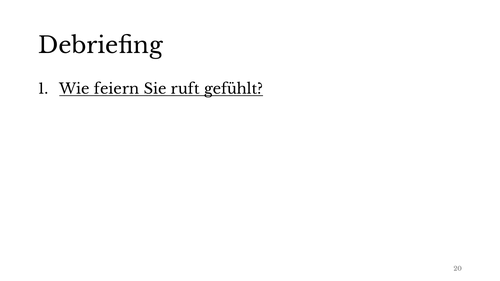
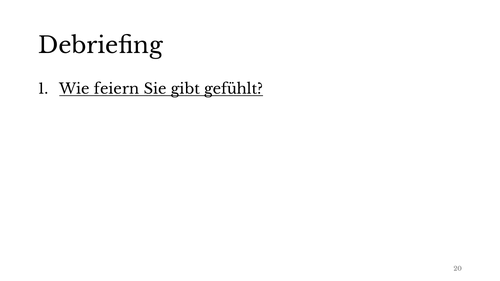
ruft: ruft -> gibt (185, 89)
